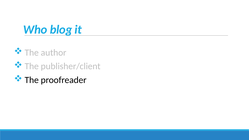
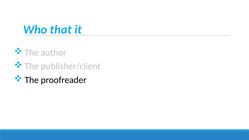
blog: blog -> that (61, 30)
